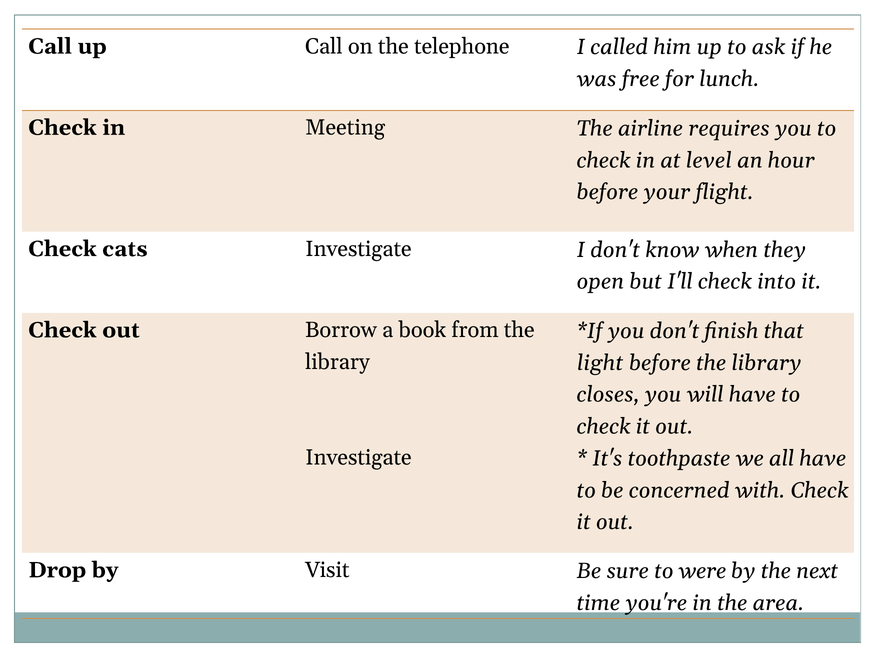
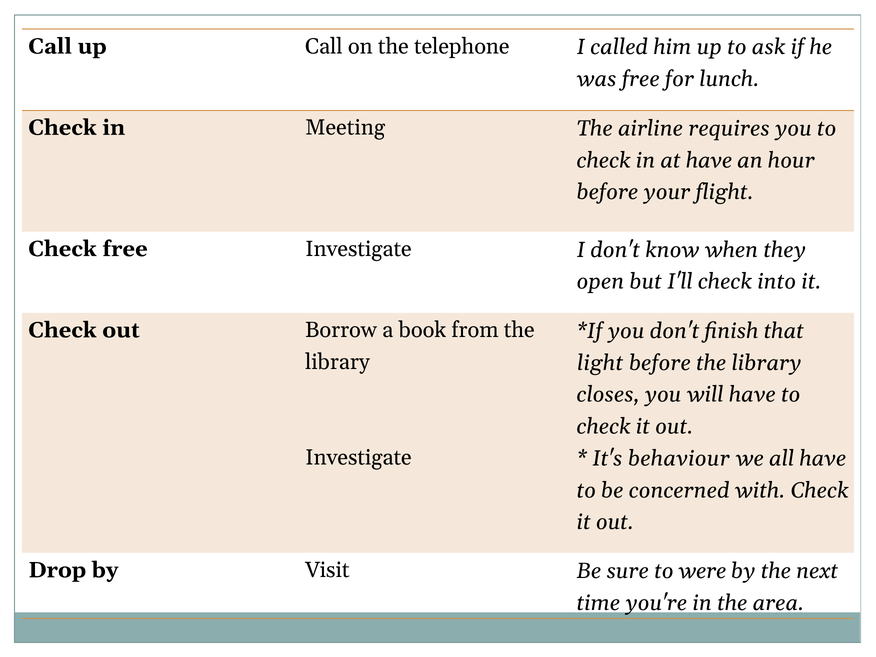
at level: level -> have (709, 160)
Check cats: cats -> free (125, 249)
toothpaste: toothpaste -> behaviour (679, 458)
